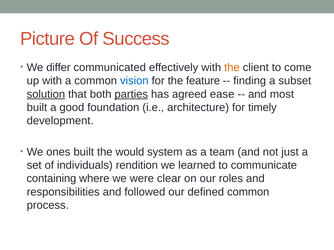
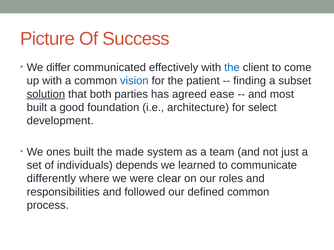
the colour: orange -> blue (232, 68)
feature: feature -> patient (203, 81)
parties underline: present -> none (131, 94)
timely: timely -> select (262, 108)
would: would -> made (130, 152)
rendition: rendition -> depends (137, 166)
containing: containing -> differently (51, 179)
